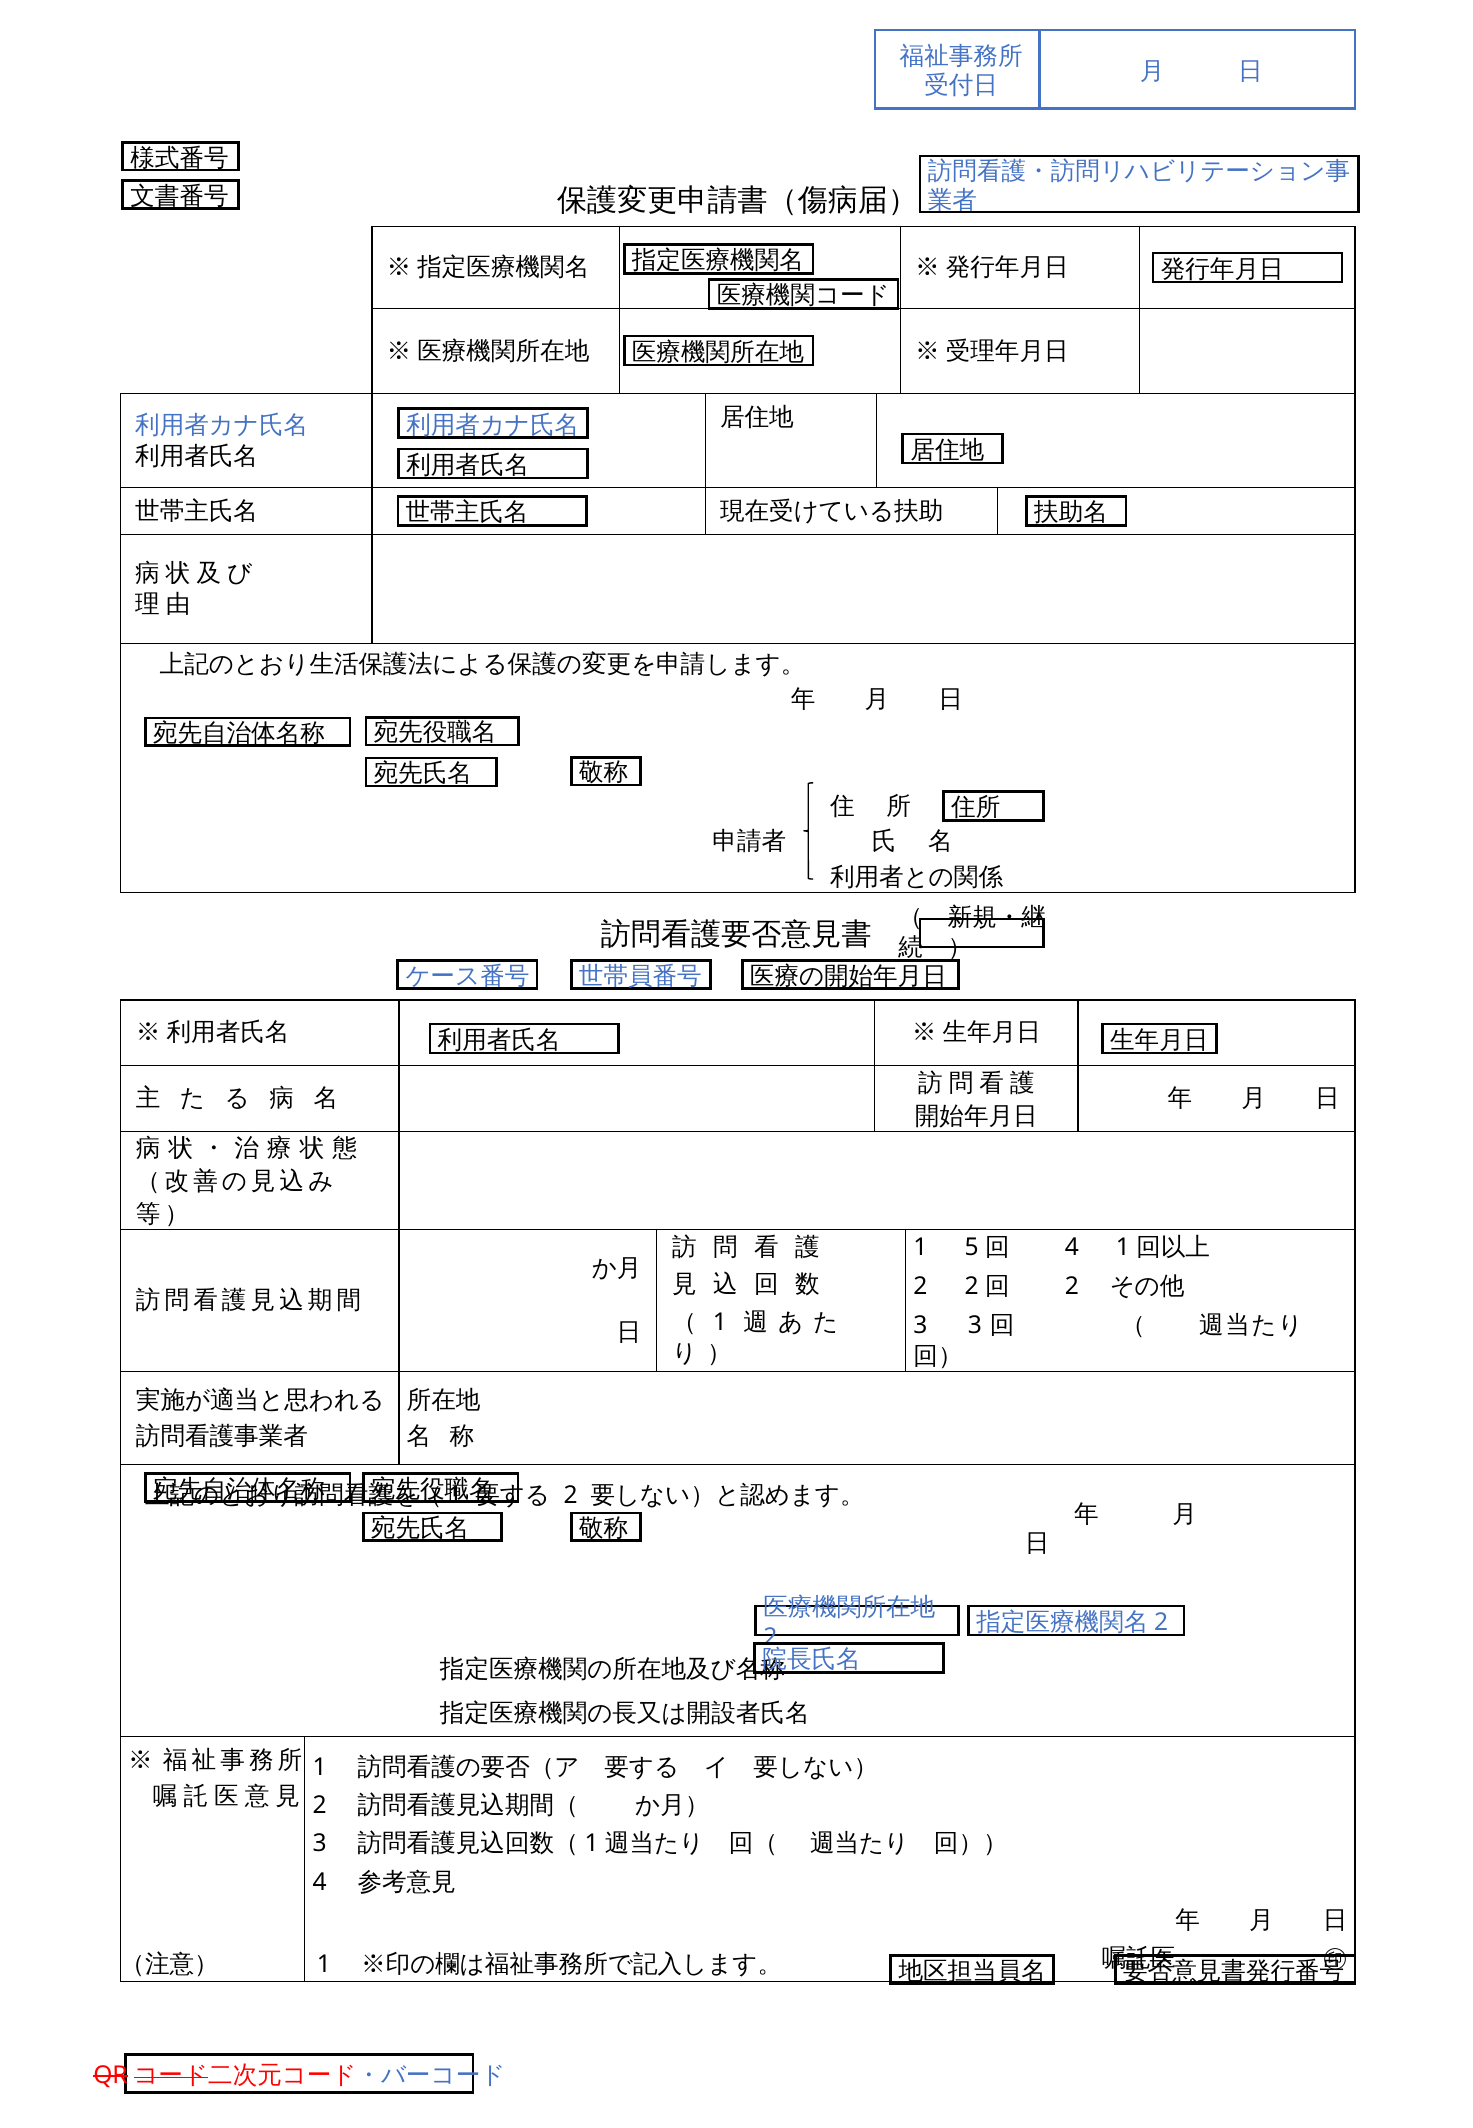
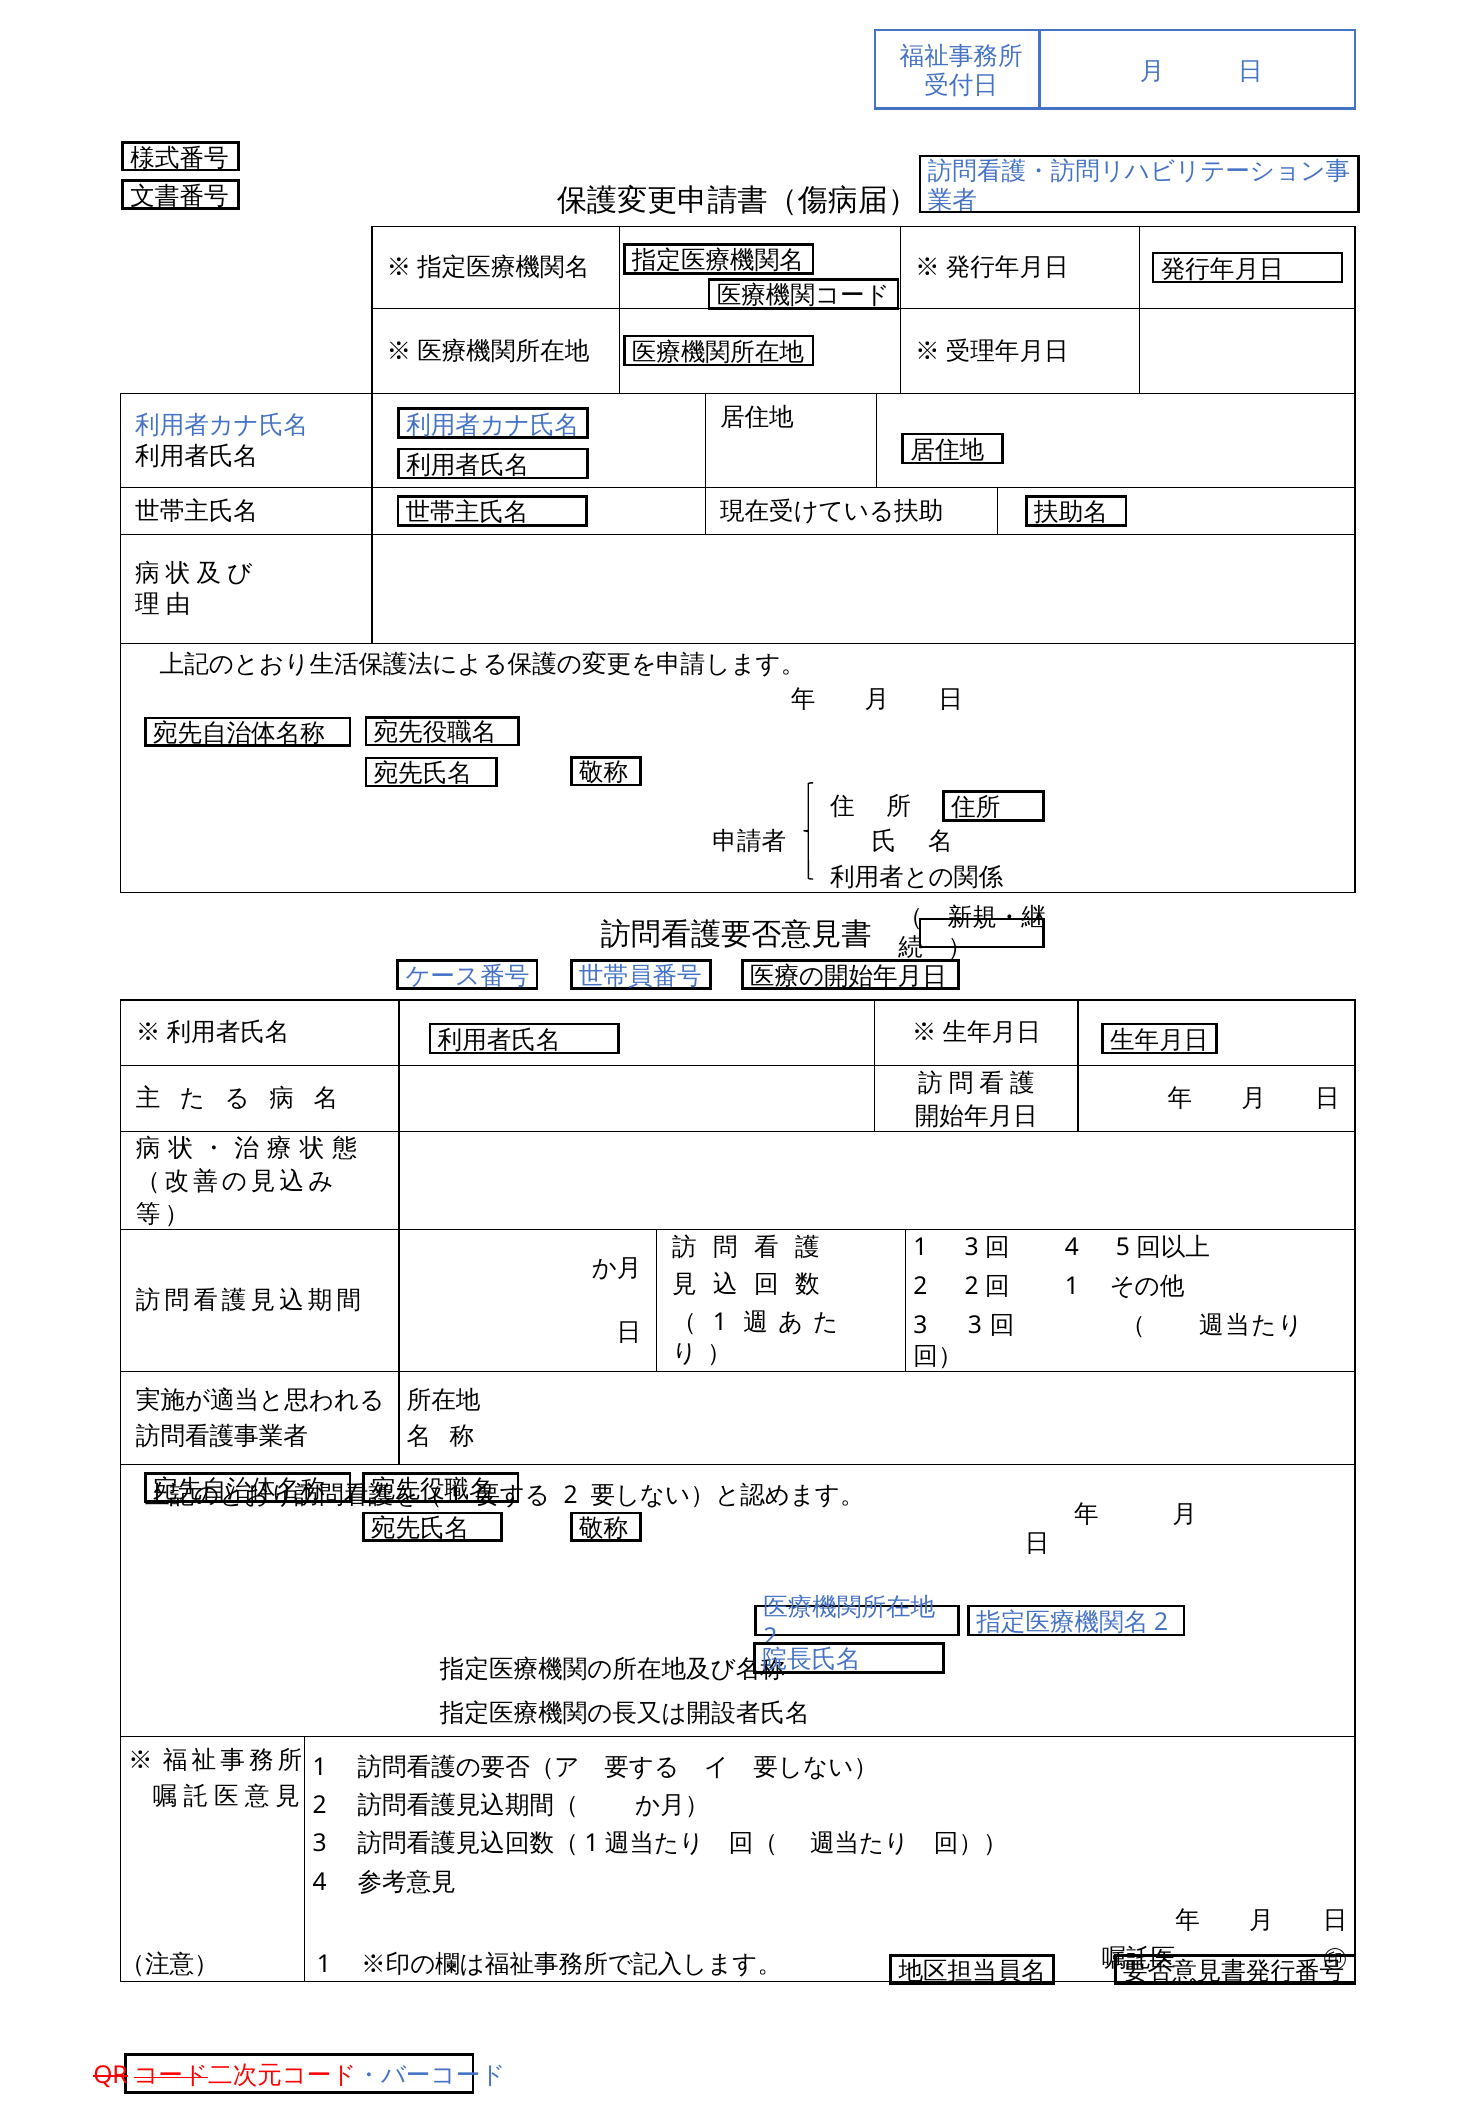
1 5: 5 -> 3 (972, 1248)
4 1: 1 -> 5 (1123, 1248)
2: 2 -> 1 (1072, 1286)
